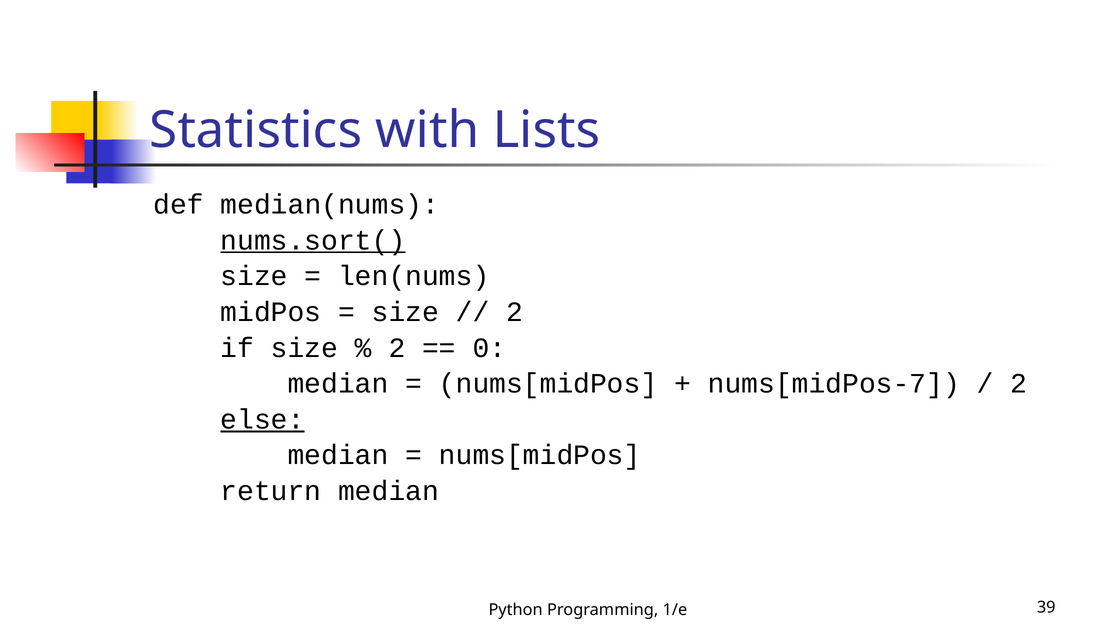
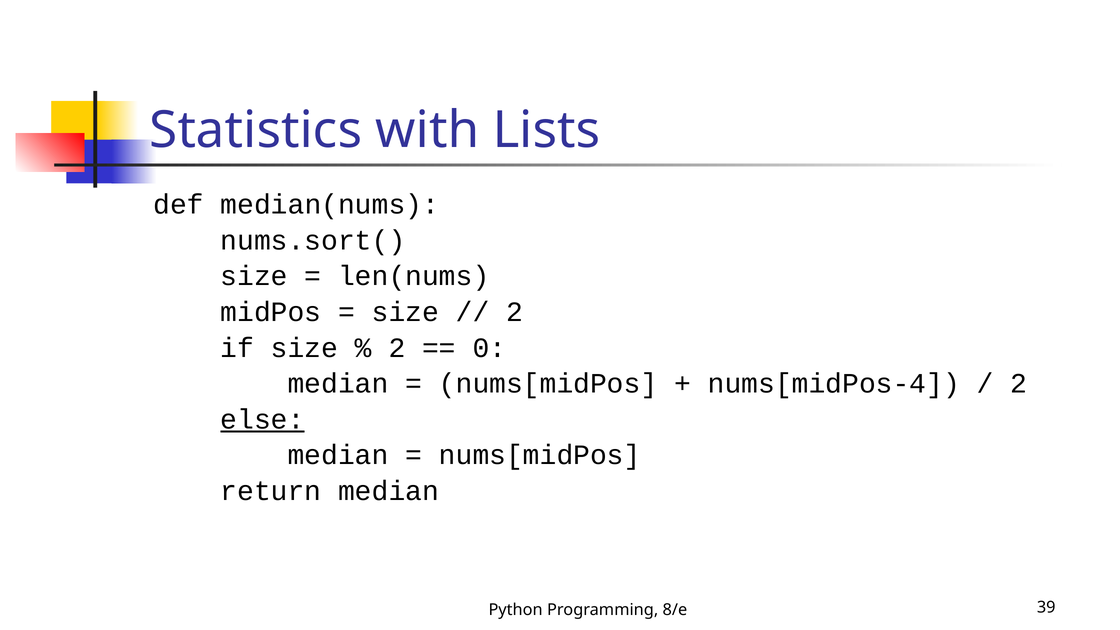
nums.sort( underline: present -> none (313, 240)
nums[midPos-7: nums[midPos-7 -> nums[midPos-4 (834, 384)
1/e: 1/e -> 8/e (675, 610)
